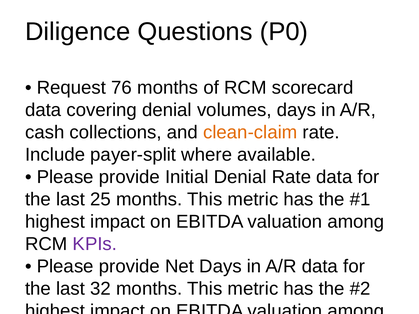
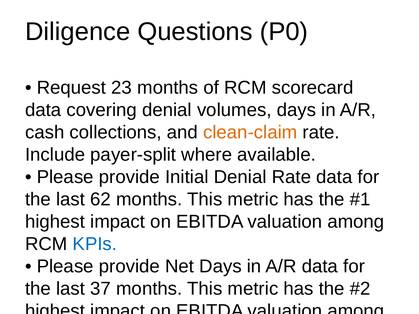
76: 76 -> 23 (122, 88)
25: 25 -> 62 (101, 200)
KPIs colour: purple -> blue (95, 244)
32: 32 -> 37 (101, 289)
